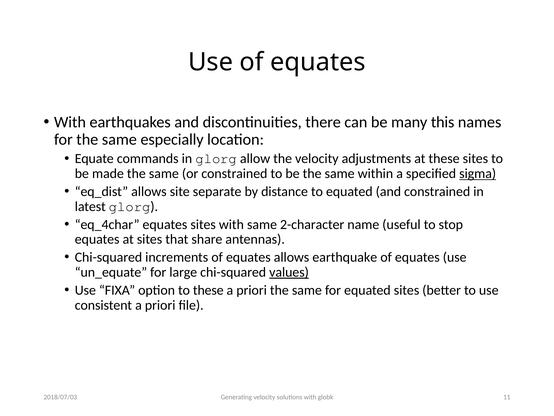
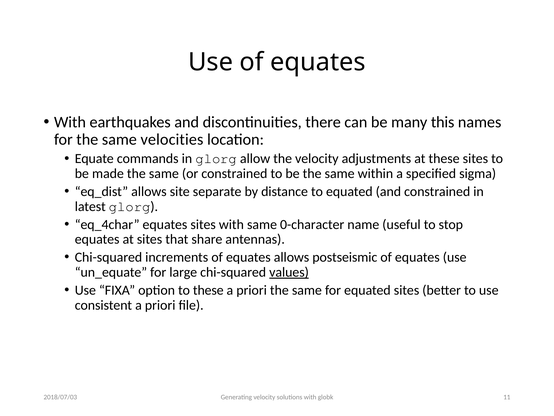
especially: especially -> velocities (172, 139)
sigma underline: present -> none (478, 174)
2-character: 2-character -> 0-character (312, 224)
earthquake: earthquake -> postseismic (345, 257)
